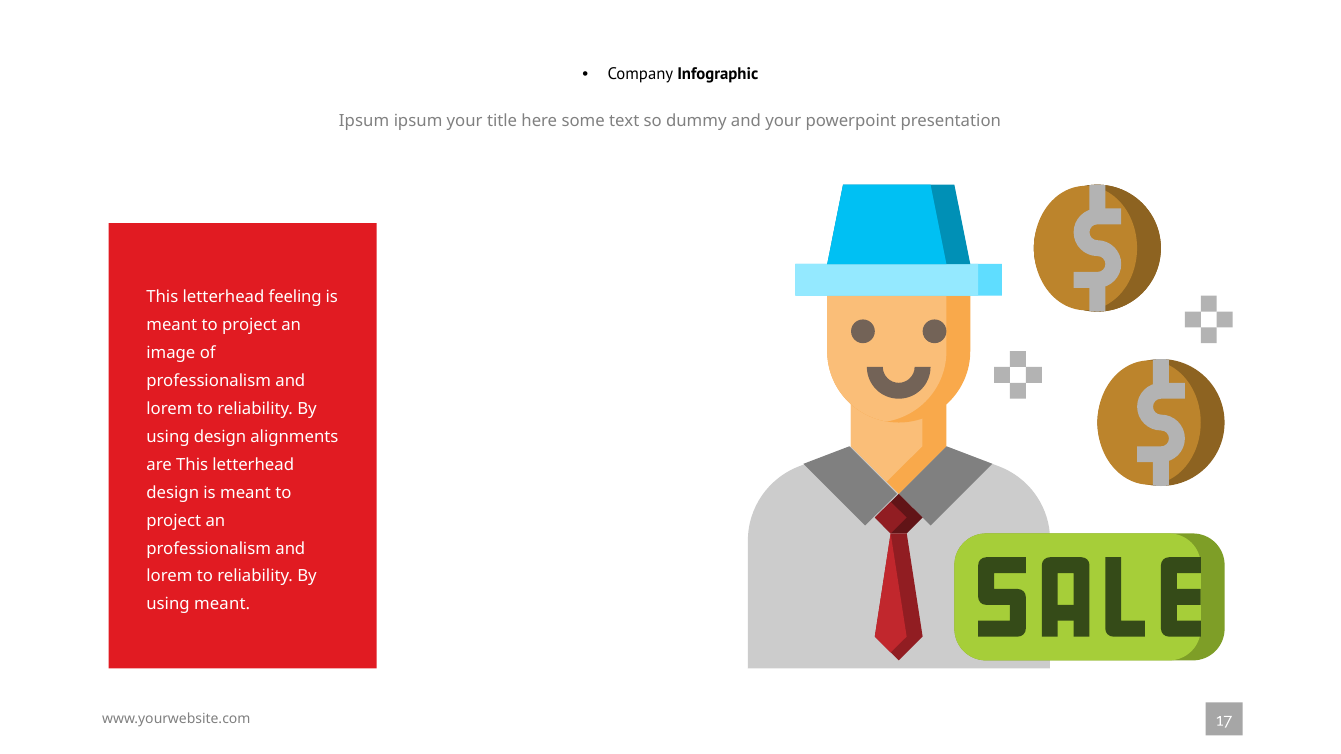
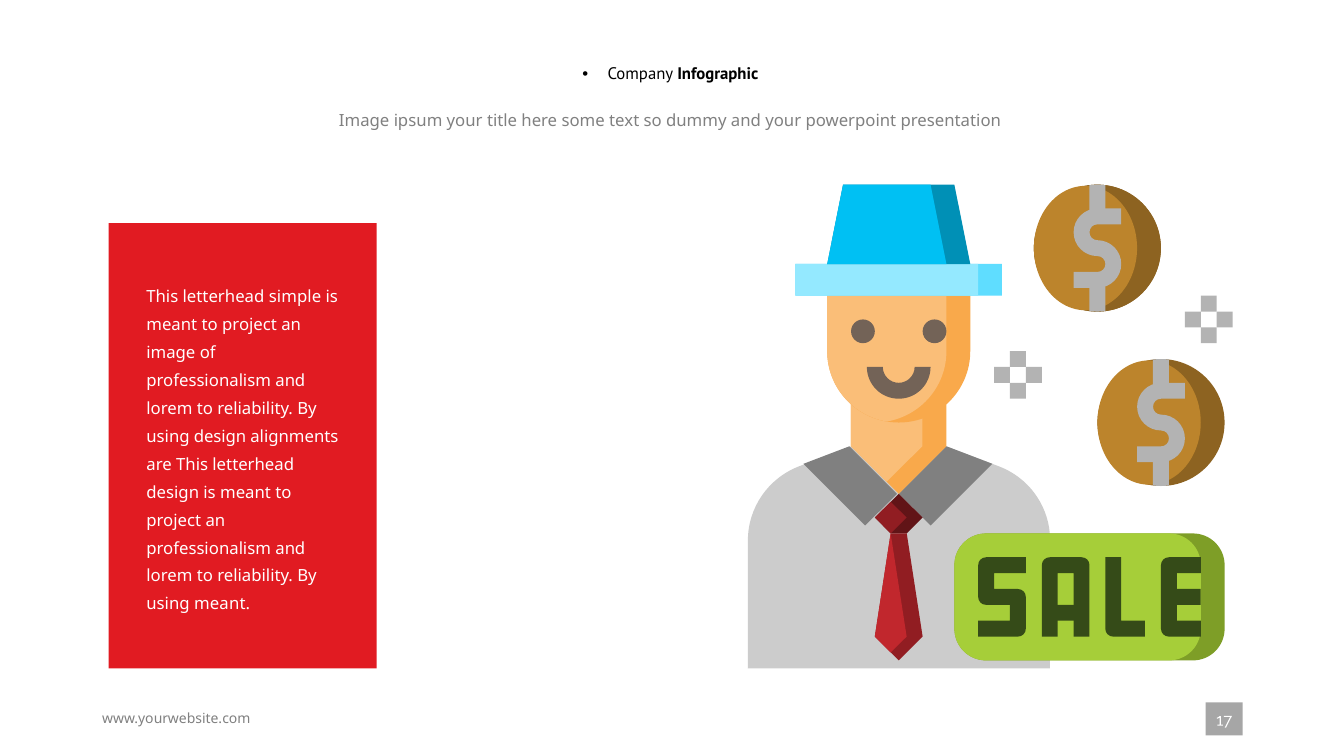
Ipsum: Ipsum -> Image (364, 121)
feeling: feeling -> simple (295, 297)
